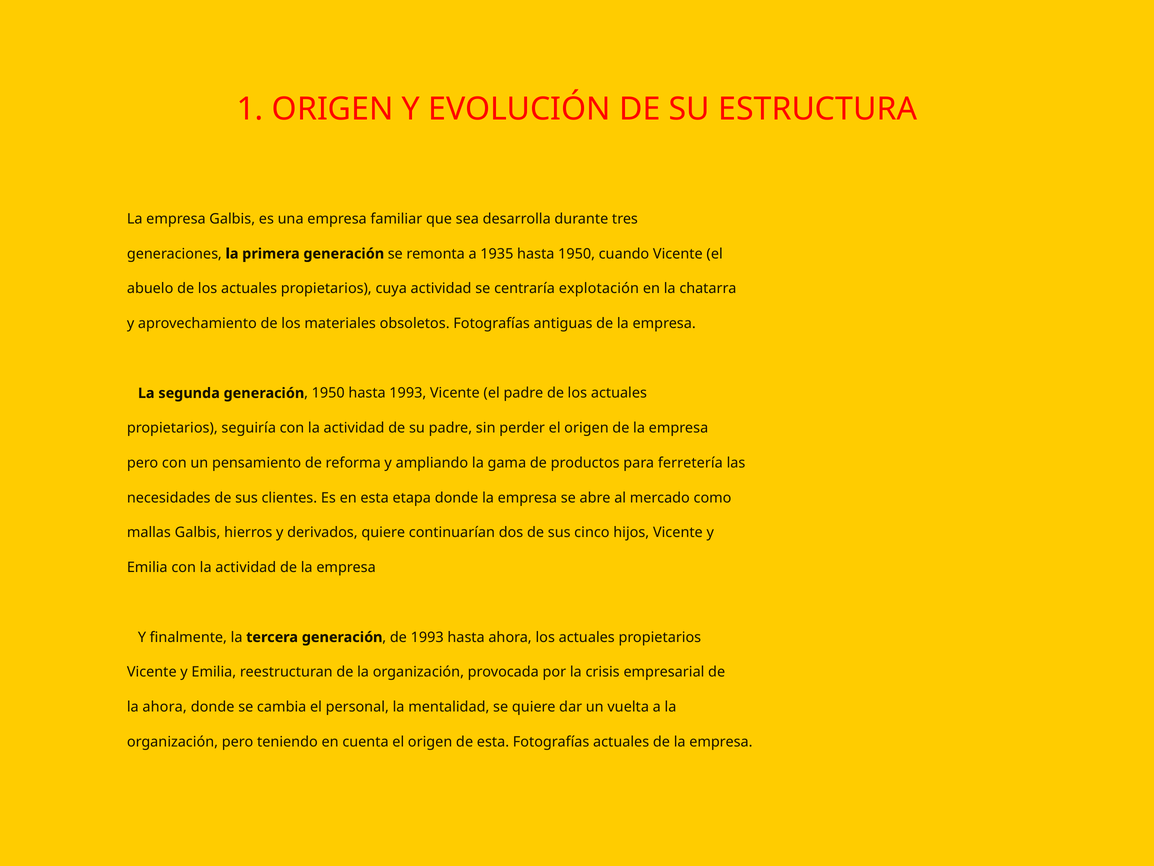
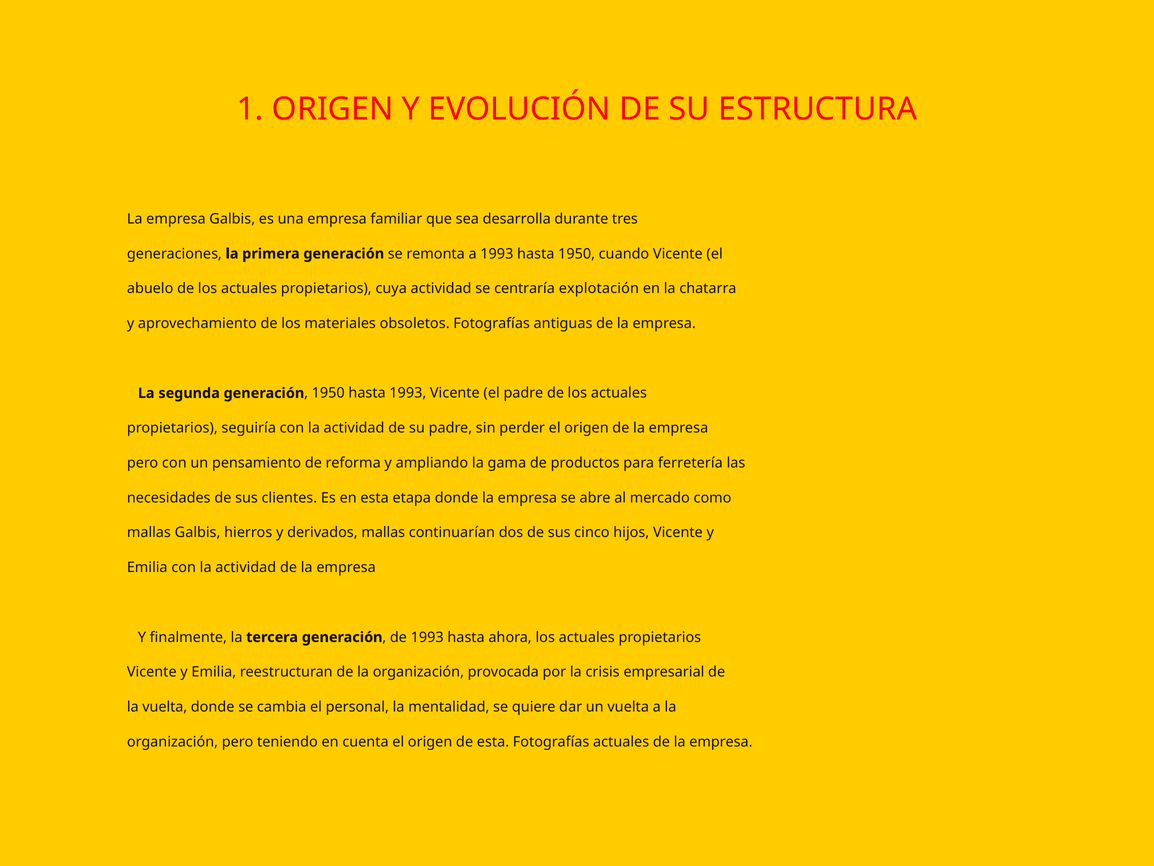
a 1935: 1935 -> 1993 (497, 254)
derivados quiere: quiere -> mallas (383, 532)
la ahora: ahora -> vuelta (165, 707)
